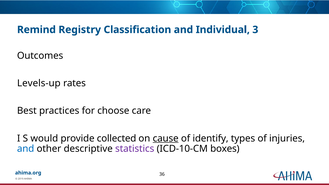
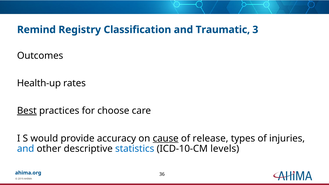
Individual: Individual -> Traumatic (223, 30)
Levels-up: Levels-up -> Health-up (39, 83)
Best underline: none -> present (27, 111)
collected: collected -> accuracy (117, 138)
identify: identify -> release (210, 138)
statistics colour: purple -> blue (135, 149)
boxes: boxes -> levels (225, 149)
